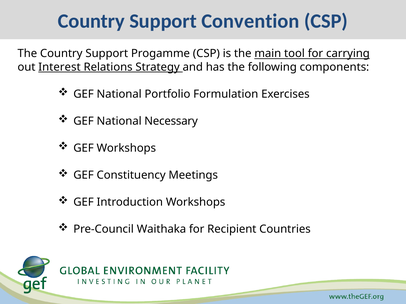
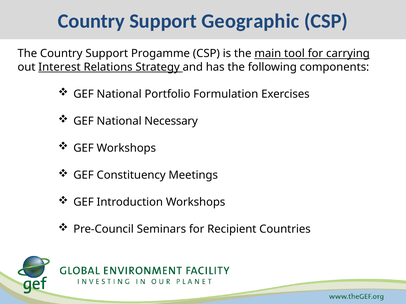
Convention: Convention -> Geographic (250, 21)
Waithaka: Waithaka -> Seminars (161, 230)
